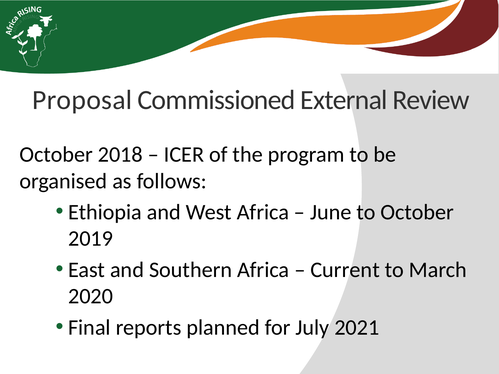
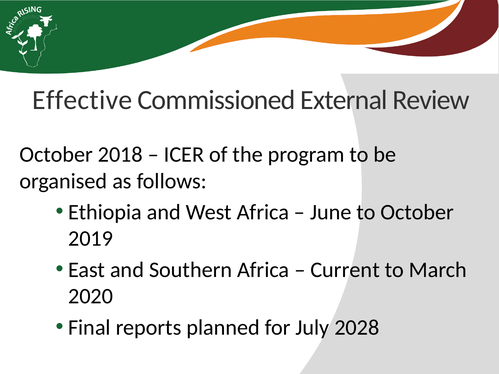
Proposal: Proposal -> Effective (82, 100)
2021: 2021 -> 2028 (357, 328)
